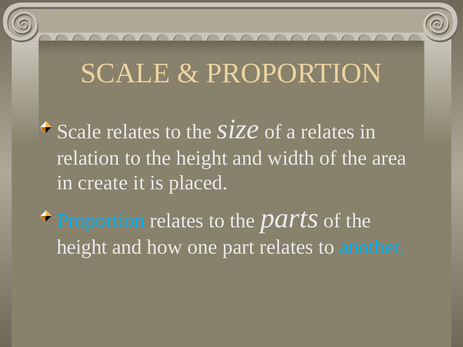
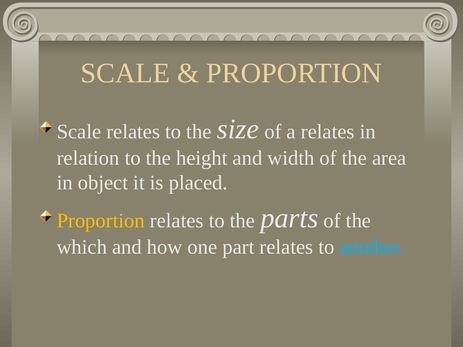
create: create -> object (103, 183)
Proportion colour: light blue -> yellow (101, 221)
height: height -> which (82, 247)
